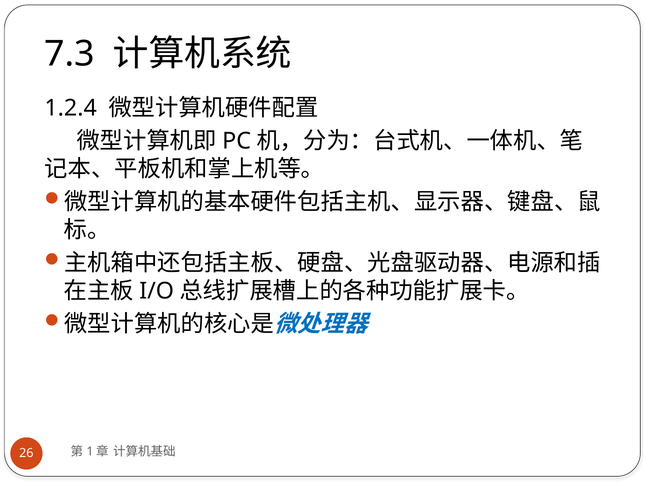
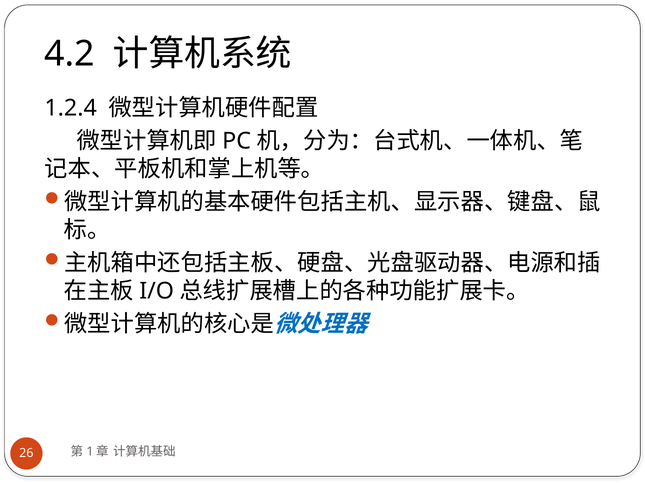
7.3: 7.3 -> 4.2 (70, 54)
